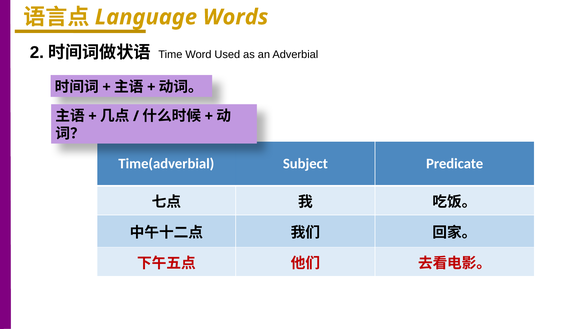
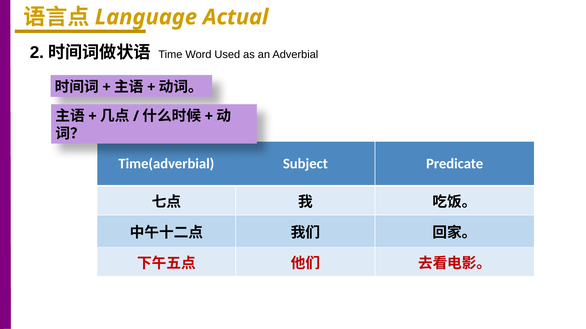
Words: Words -> Actual (236, 17)
